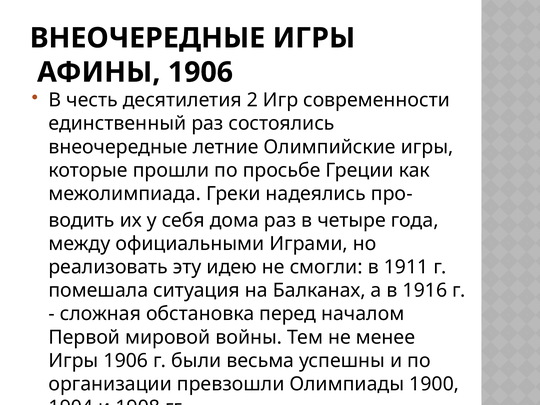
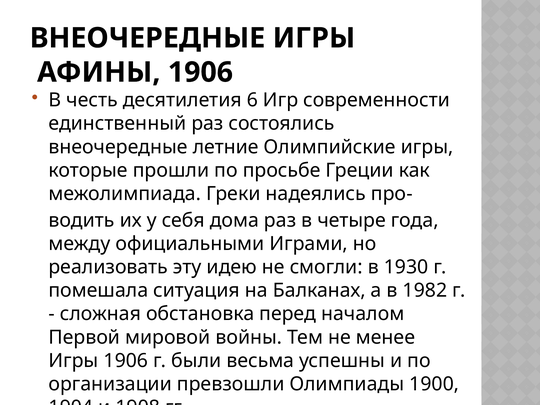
2: 2 -> 6 (252, 100)
1911: 1911 -> 1930 (406, 267)
1916: 1916 -> 1982 (425, 290)
